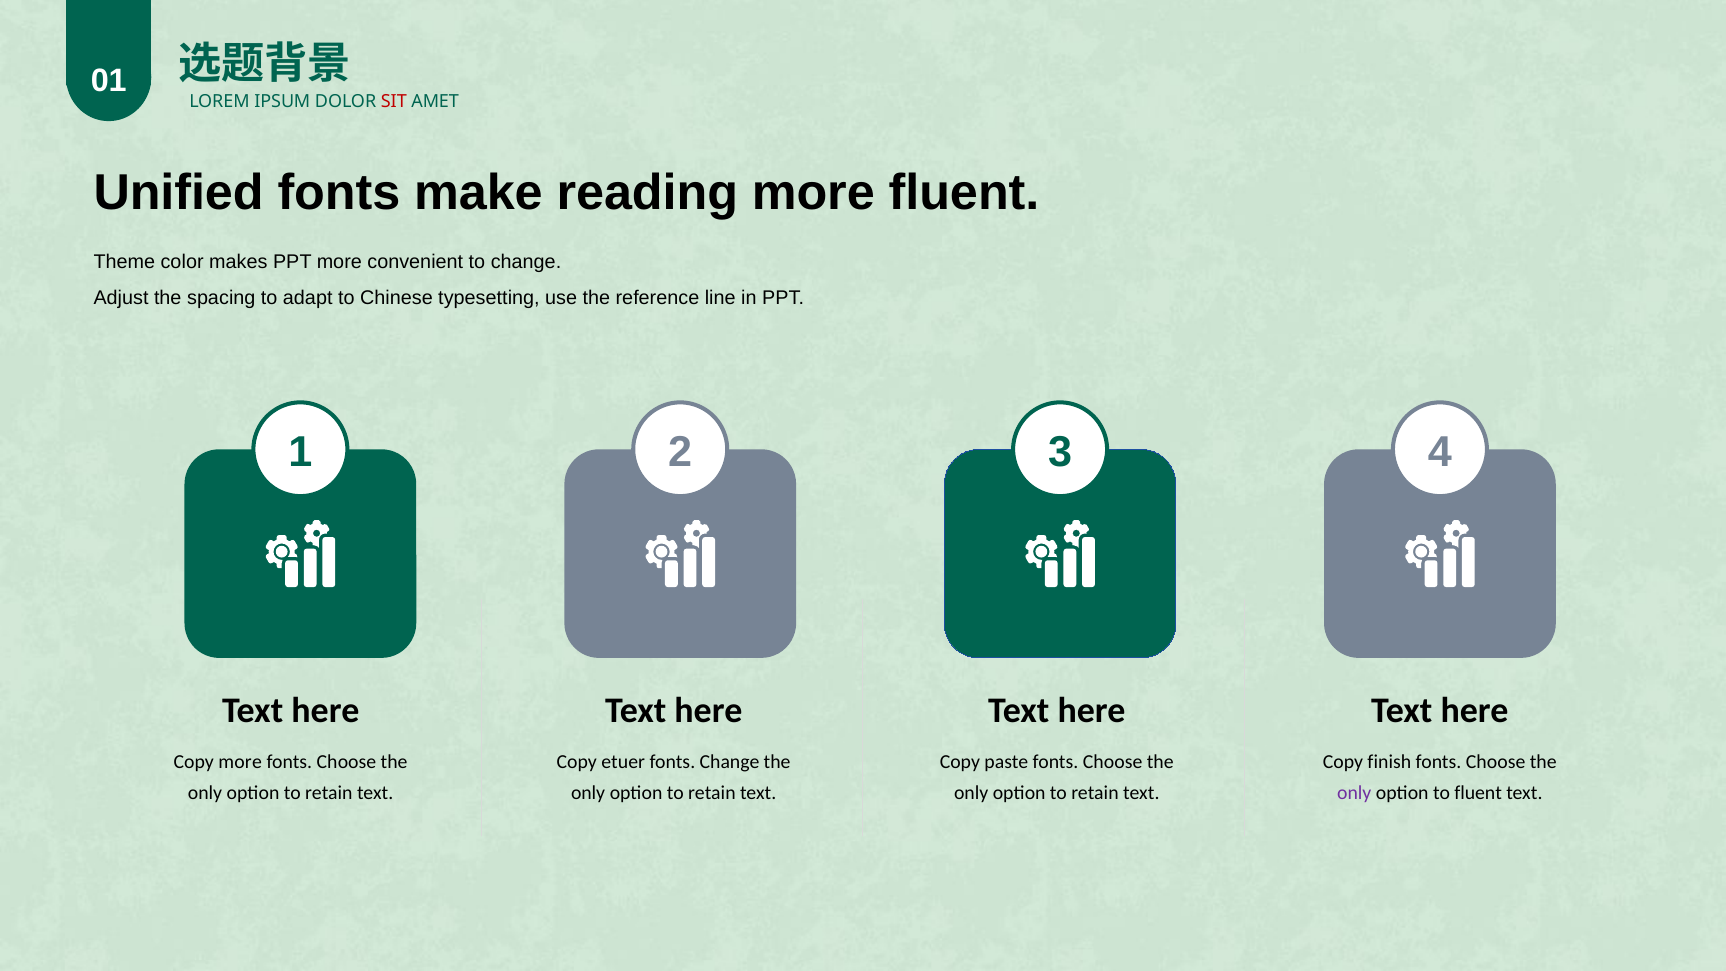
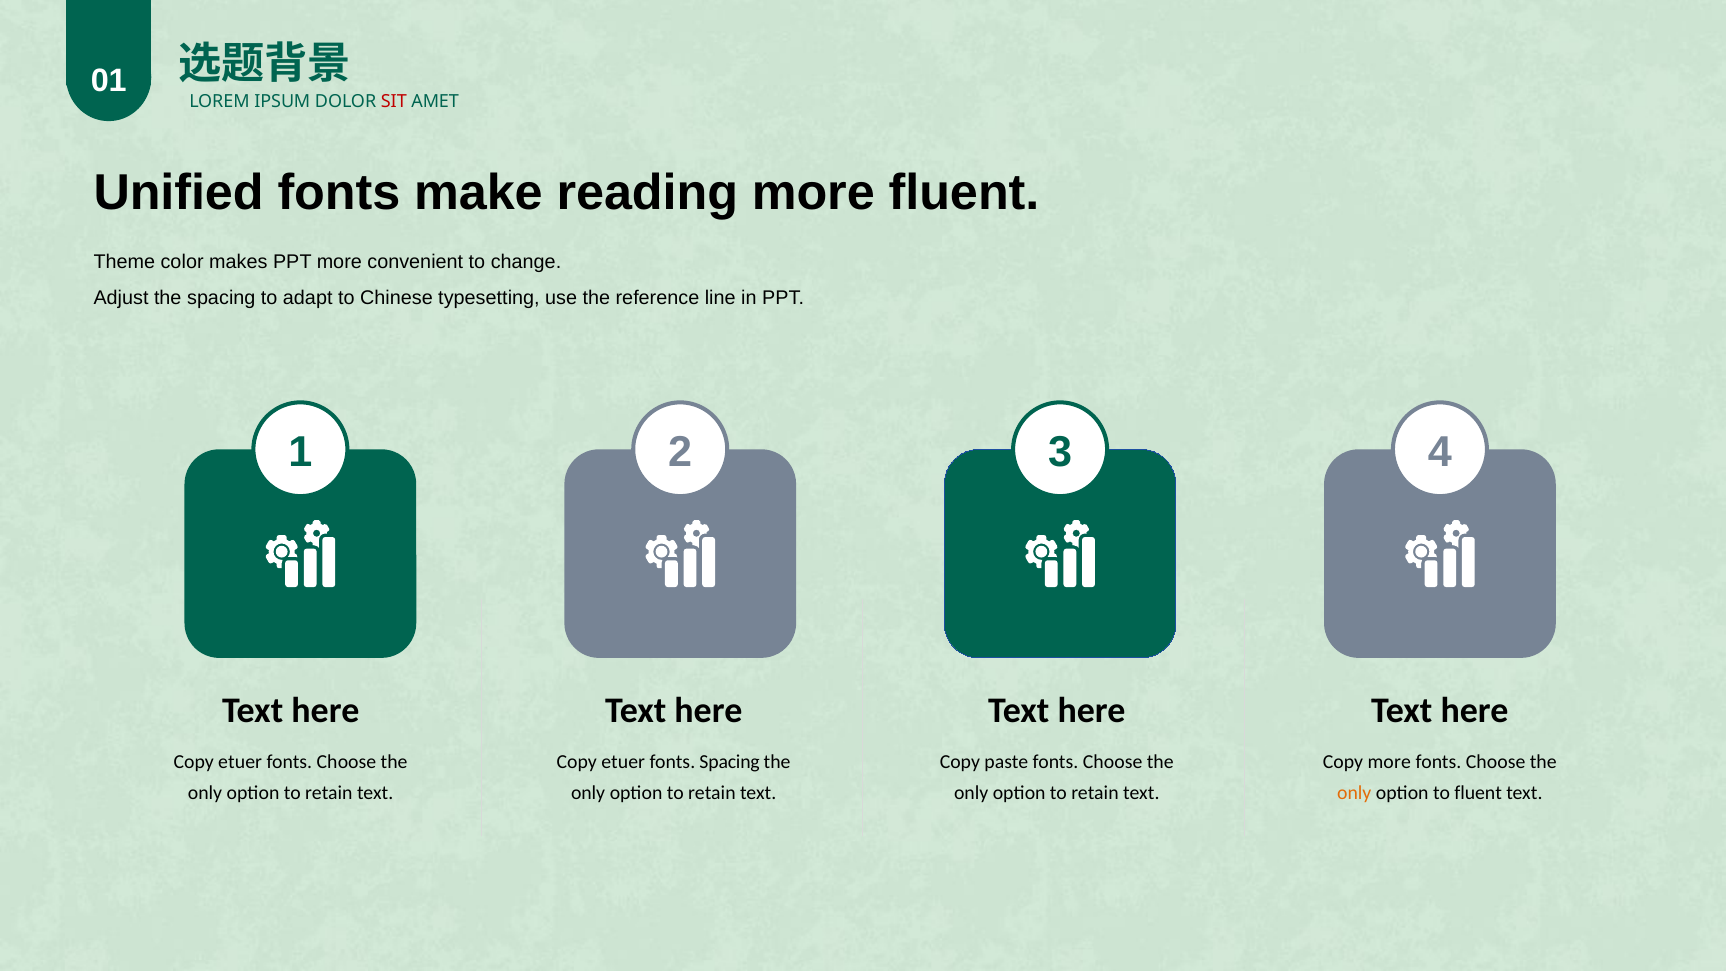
more: more -> etuer (240, 762)
fonts Change: Change -> Spacing (730, 762)
Copy finish: finish -> more (1389, 762)
only colour: purple -> orange (1354, 793)
